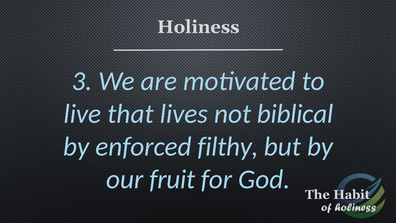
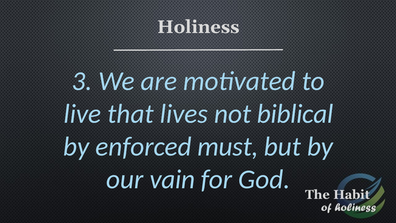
filthy: filthy -> must (228, 146)
fruit: fruit -> vain (172, 179)
